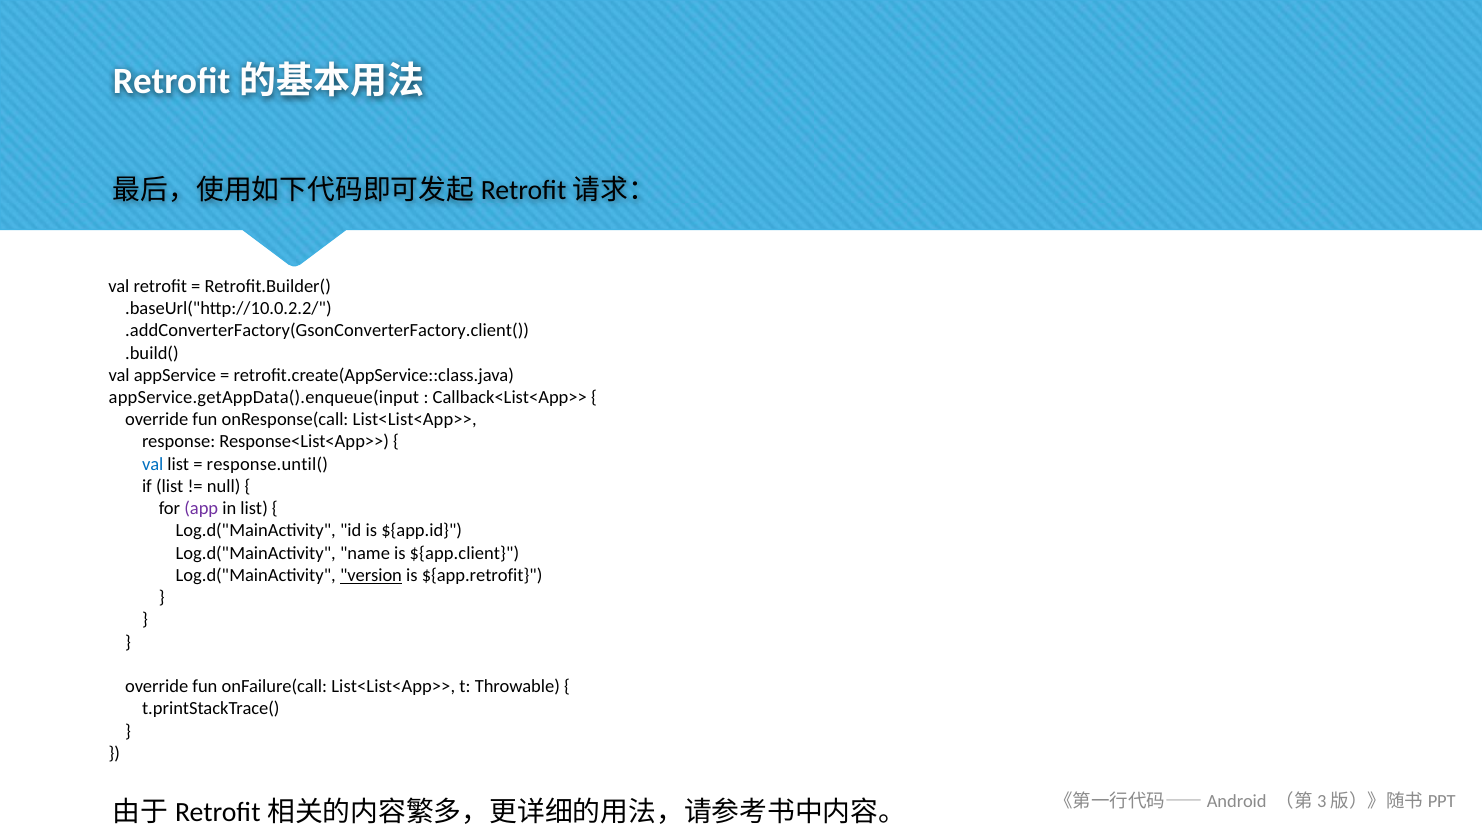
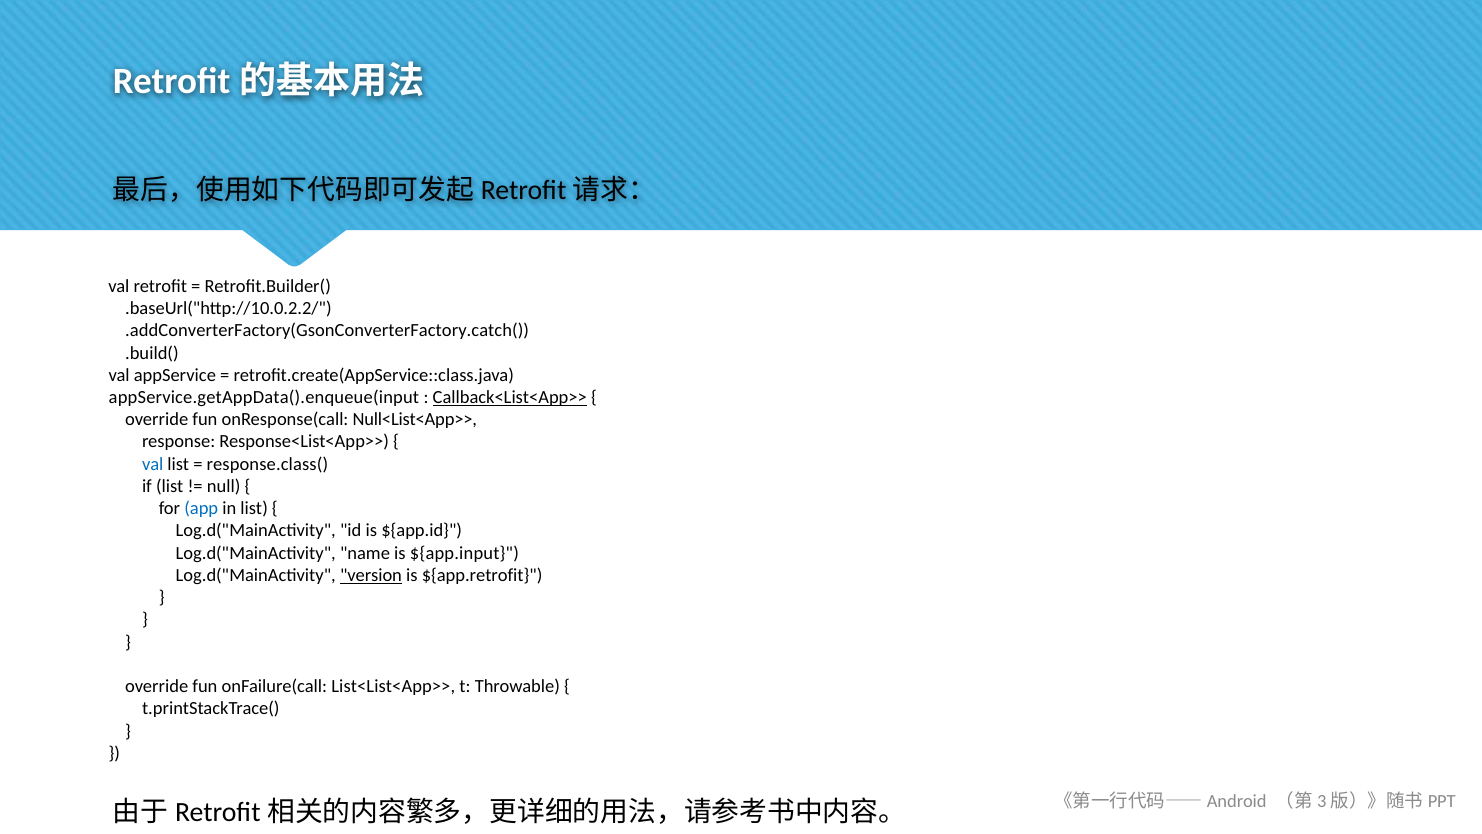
.addConverterFactory(GsonConverterFactory.client(: .addConverterFactory(GsonConverterFactory.client( -> .addConverterFactory(GsonConverterFactory.catch( (327, 331)
Callback<List<App>> underline: none -> present (510, 397)
onResponse(call List<List<App>>: List<List<App>> -> Null<List<App>> (415, 419)
response.until(: response.until( -> response.class( (267, 464)
app colour: purple -> blue (201, 508)
${app.client: ${app.client -> ${app.input (464, 553)
